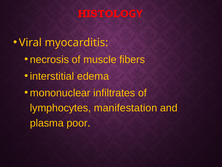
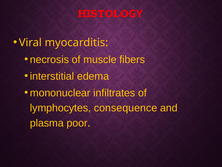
manifestation: manifestation -> consequence (126, 108)
